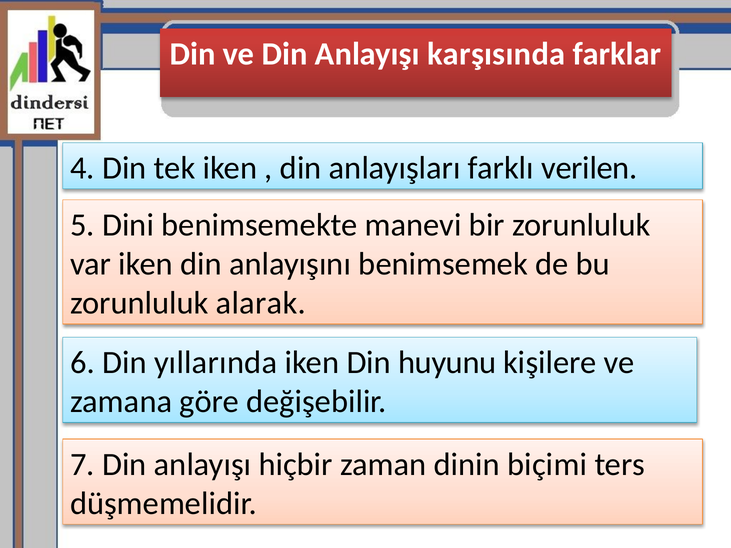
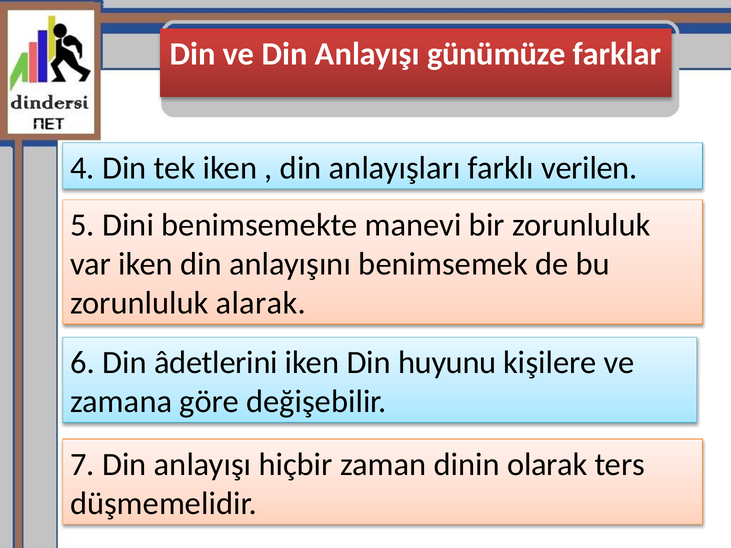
karşısında: karşısında -> günümüze (496, 54)
yıllarında: yıllarında -> âdetlerini (216, 363)
biçimi: biçimi -> olarak (547, 465)
